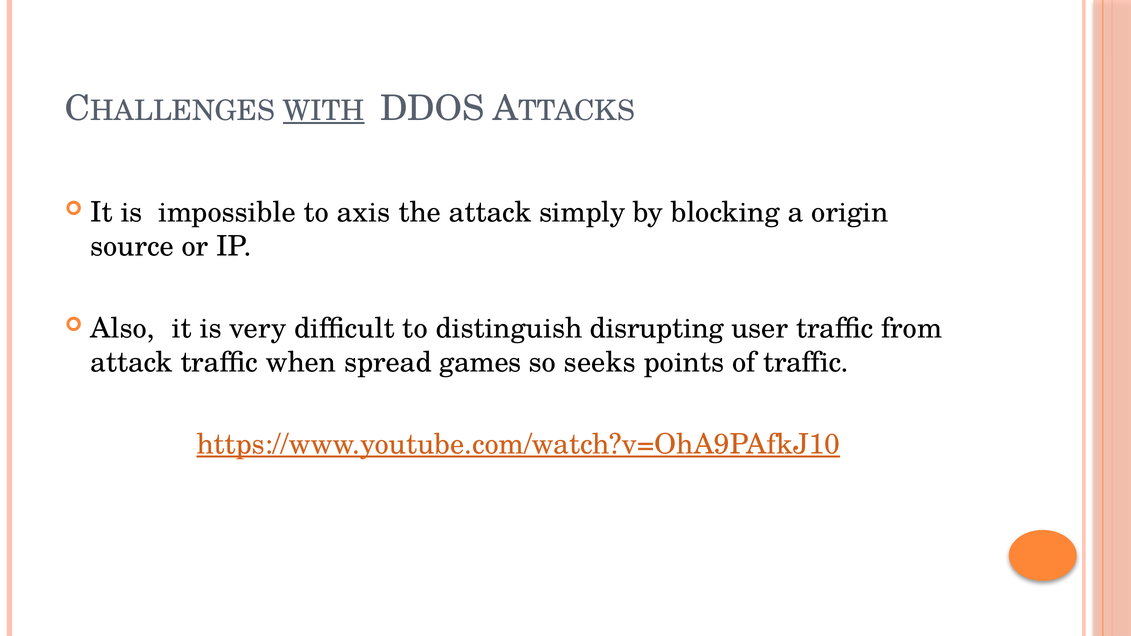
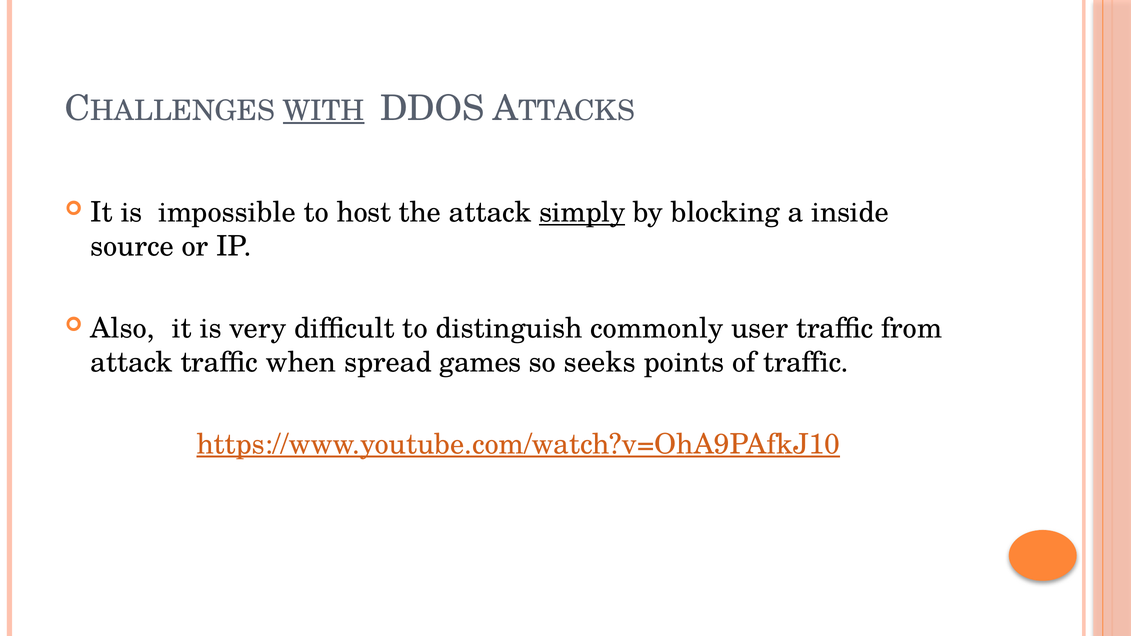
axis: axis -> host (364, 213)
simply underline: none -> present (582, 213)
origin: origin -> inside (850, 213)
disrupting: disrupting -> commonly (657, 329)
